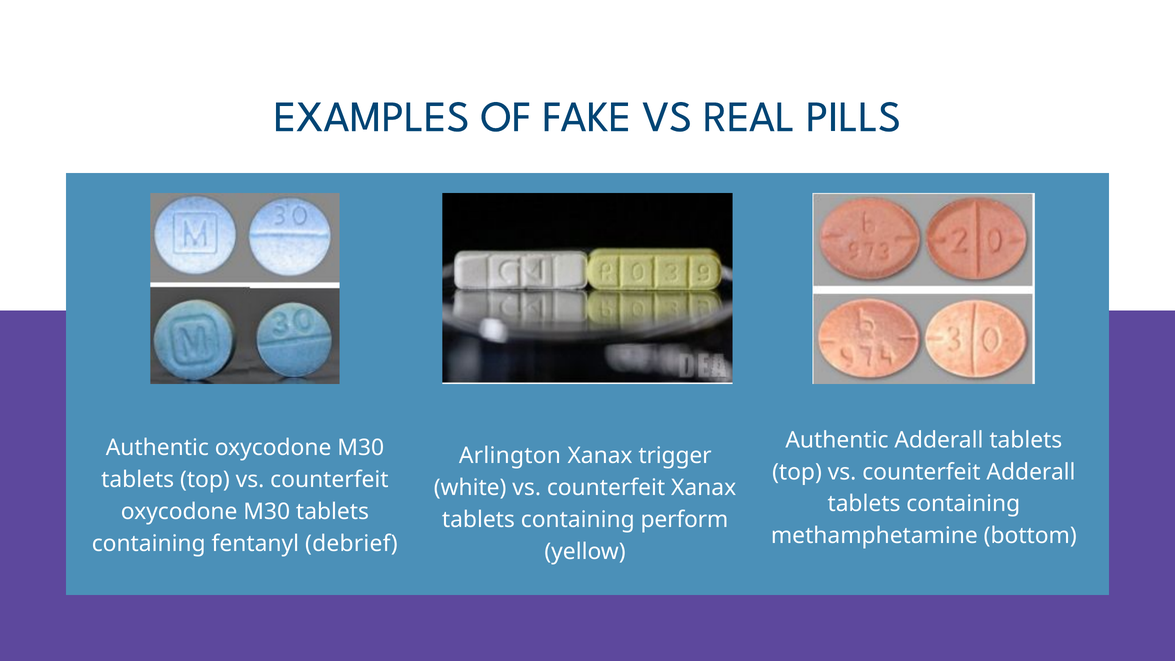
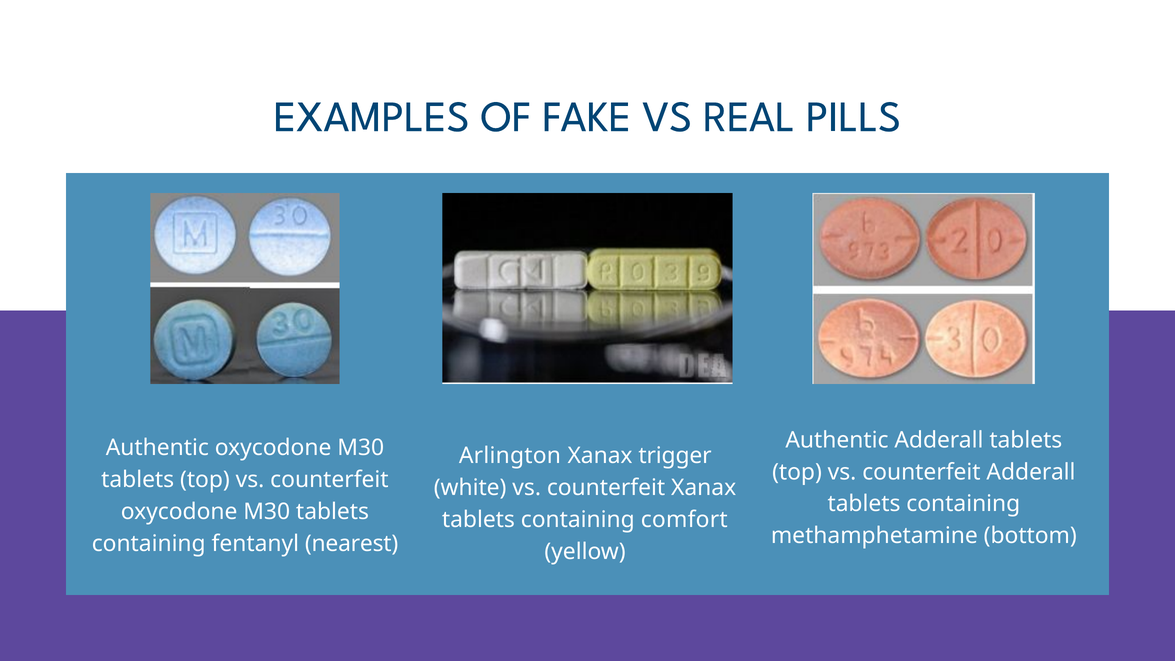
perform: perform -> comfort (684, 520)
debrief: debrief -> nearest (352, 544)
